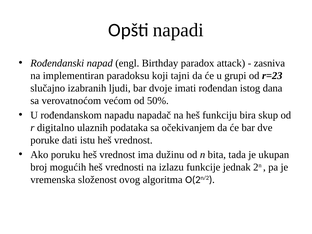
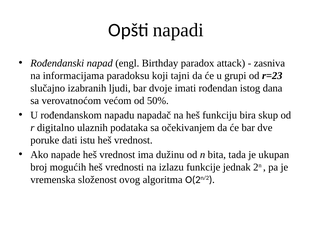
implementiran: implementiran -> informacijama (73, 76)
poruku: poruku -> napade (66, 155)
